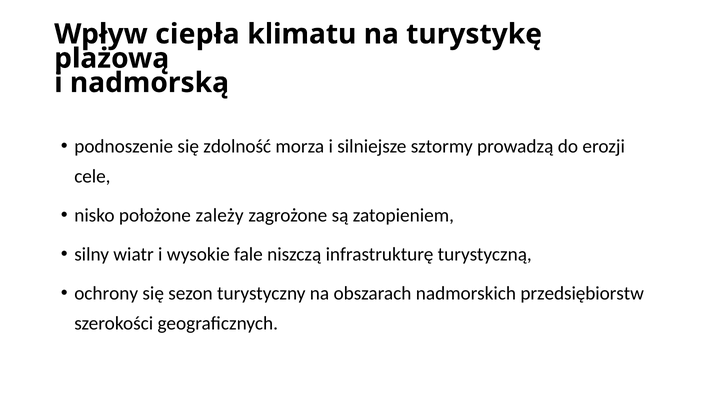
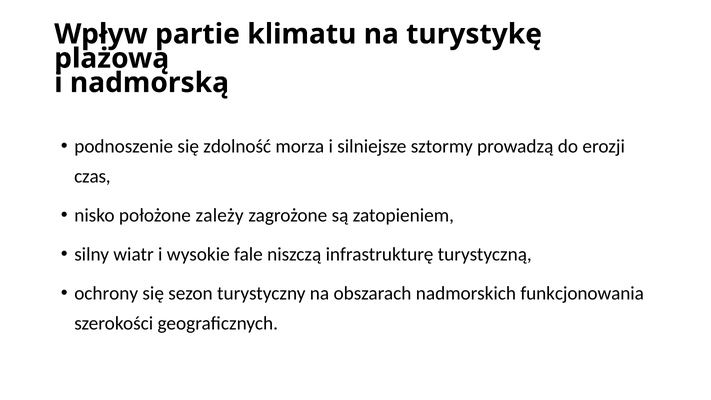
ciepła: ciepła -> partie (198, 34)
cele: cele -> czas (92, 177)
przedsiębiorstw: przedsiębiorstw -> funkcjonowania (582, 293)
